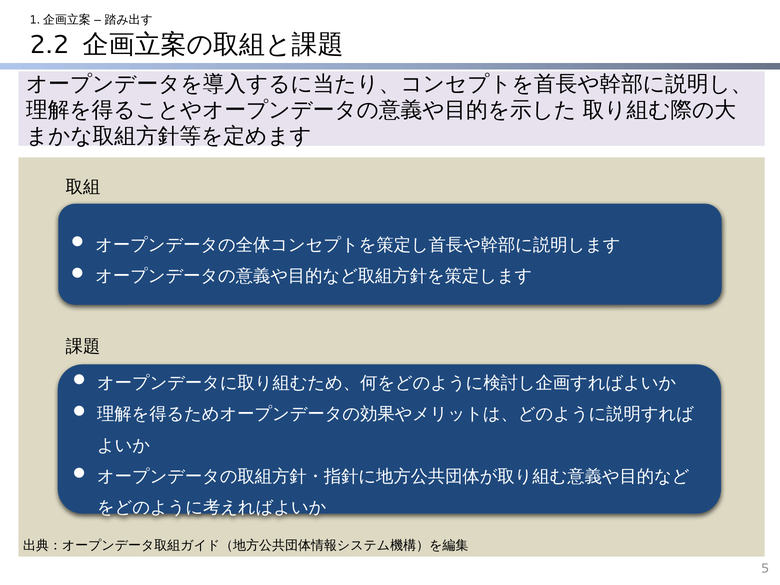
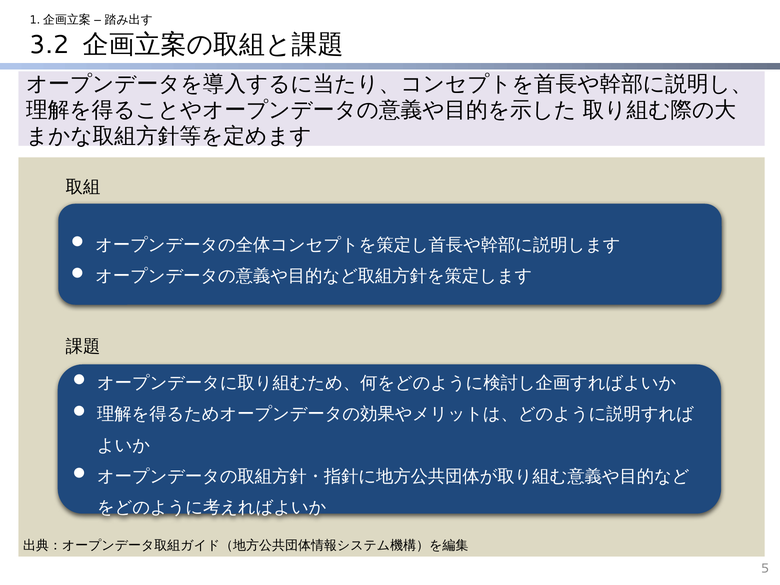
2.2: 2.2 -> 3.2 (49, 45)
